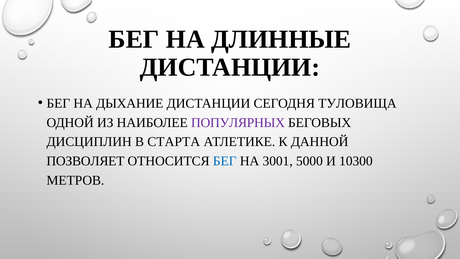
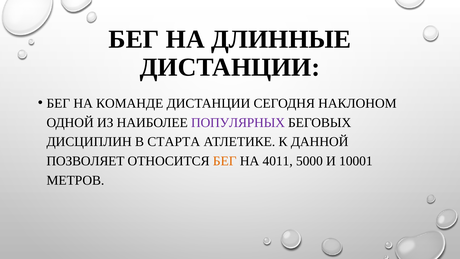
ДЫХАНИЕ: ДЫХАНИЕ -> КОМАНДЕ (130, 103)
ТУЛОВИЩА: ТУЛОВИЩА -> НАКЛОНОМ (357, 103)
БЕГ colour: blue -> orange (225, 161)
3001: 3001 -> 4011 (278, 161)
10300: 10300 -> 10001 (356, 161)
